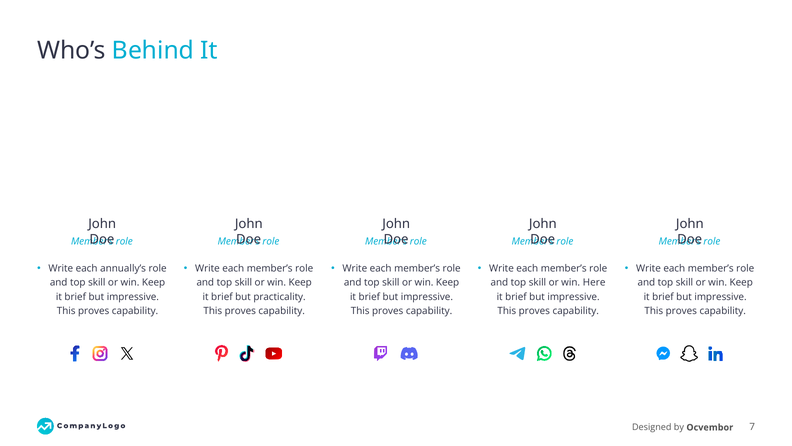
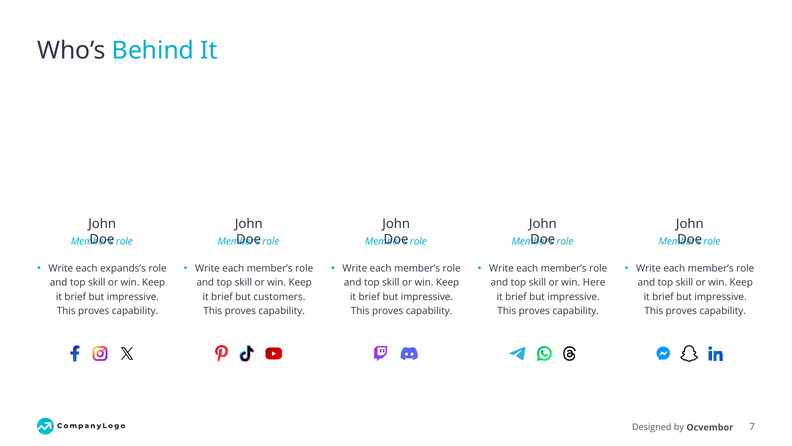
annually’s: annually’s -> expands’s (123, 268)
practicality: practicality -> customers (279, 297)
